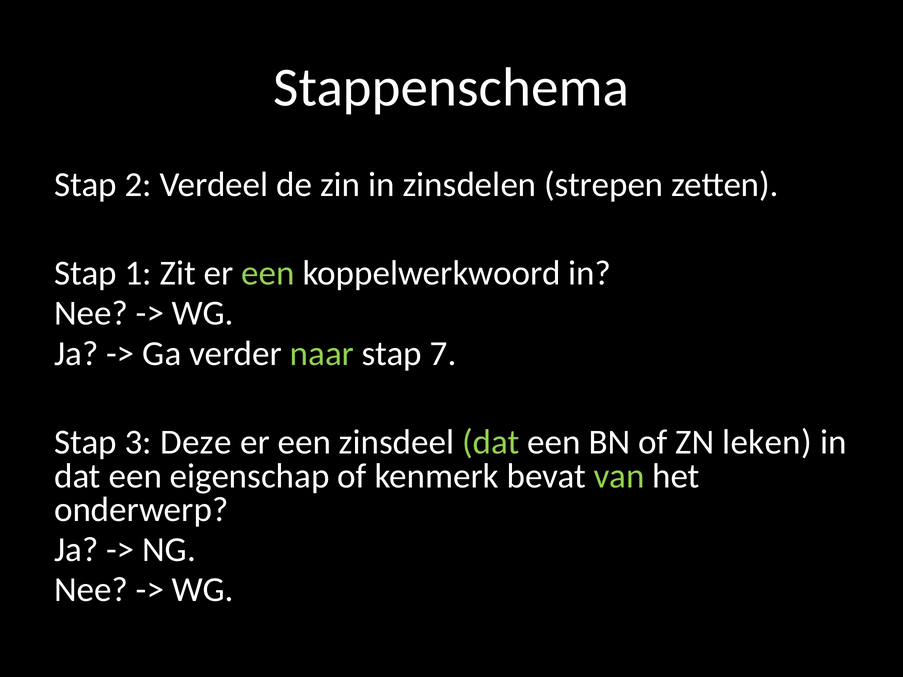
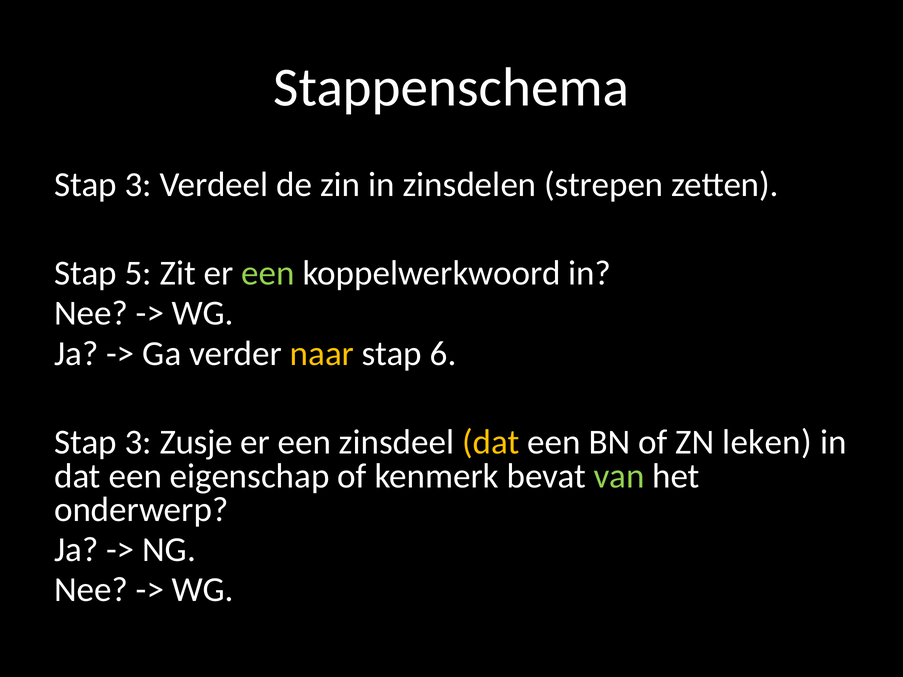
2: 2 -> 3 (138, 185)
1: 1 -> 5 (138, 273)
naar colour: light green -> yellow (322, 354)
7: 7 -> 6 (443, 354)
Deze: Deze -> Zusje (196, 442)
dat colour: light green -> yellow (491, 442)
